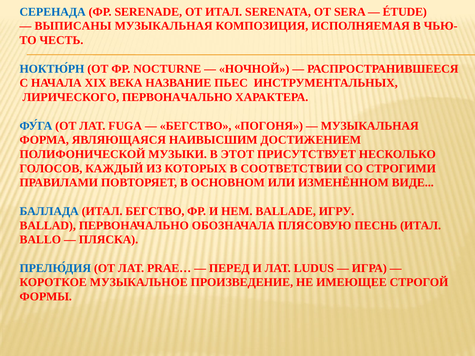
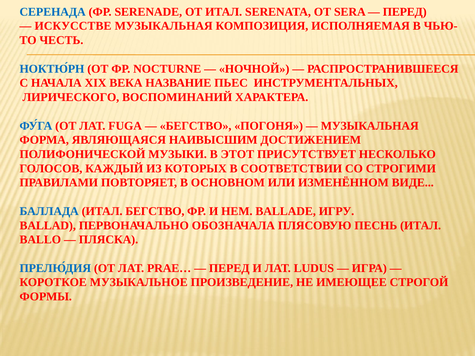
ÉTUDE: ÉTUDE -> ПЕРЕД (405, 12)
ВЫПИСАНЫ: ВЫПИСАНЫ -> ИСКУССТВЕ (73, 26)
ЛИРИЧЕСКОГО ПЕРВОНАЧАЛЬНО: ПЕРВОНАЧАЛЬНО -> ВОСПОМИНАНИЙ (177, 97)
